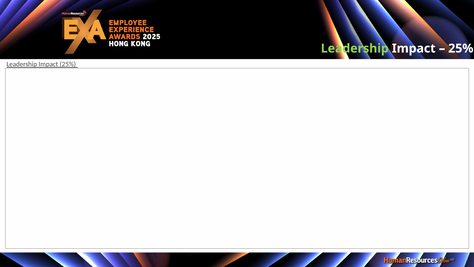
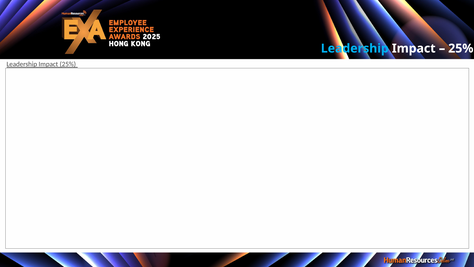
Leadership colour: light green -> light blue (355, 48)
